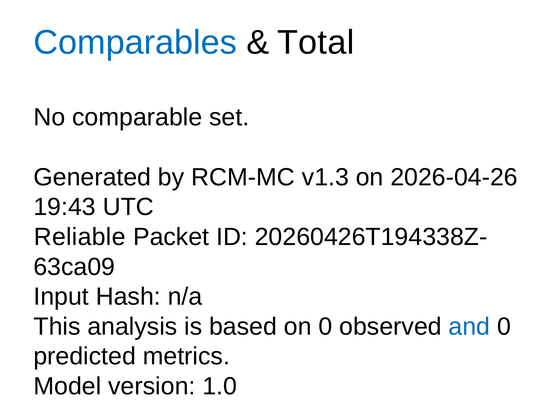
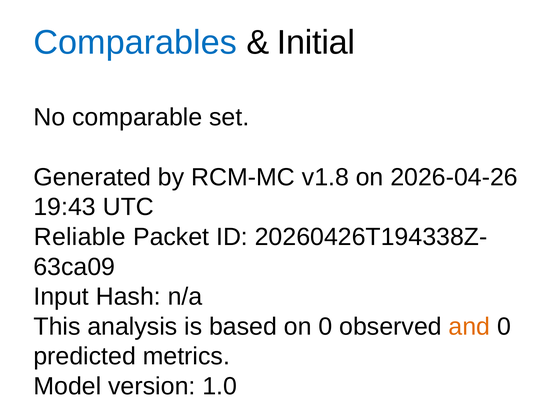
Total: Total -> Initial (316, 43)
v1.3: v1.3 -> v1.8 (325, 177)
and colour: blue -> orange (469, 327)
